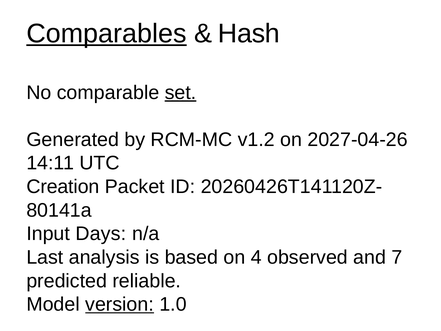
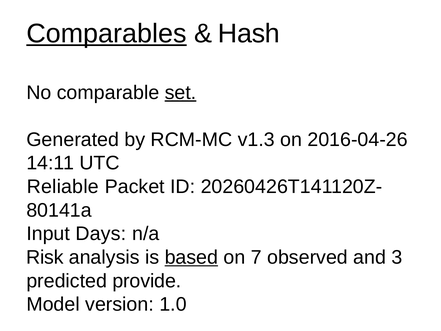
v1.2: v1.2 -> v1.3 (256, 140)
2027-04-26: 2027-04-26 -> 2016-04-26 (358, 140)
Creation: Creation -> Reliable (63, 187)
Last: Last -> Risk (45, 257)
based underline: none -> present (191, 257)
4: 4 -> 7 (256, 257)
7: 7 -> 3 (397, 257)
reliable: reliable -> provide (147, 281)
version underline: present -> none (120, 304)
